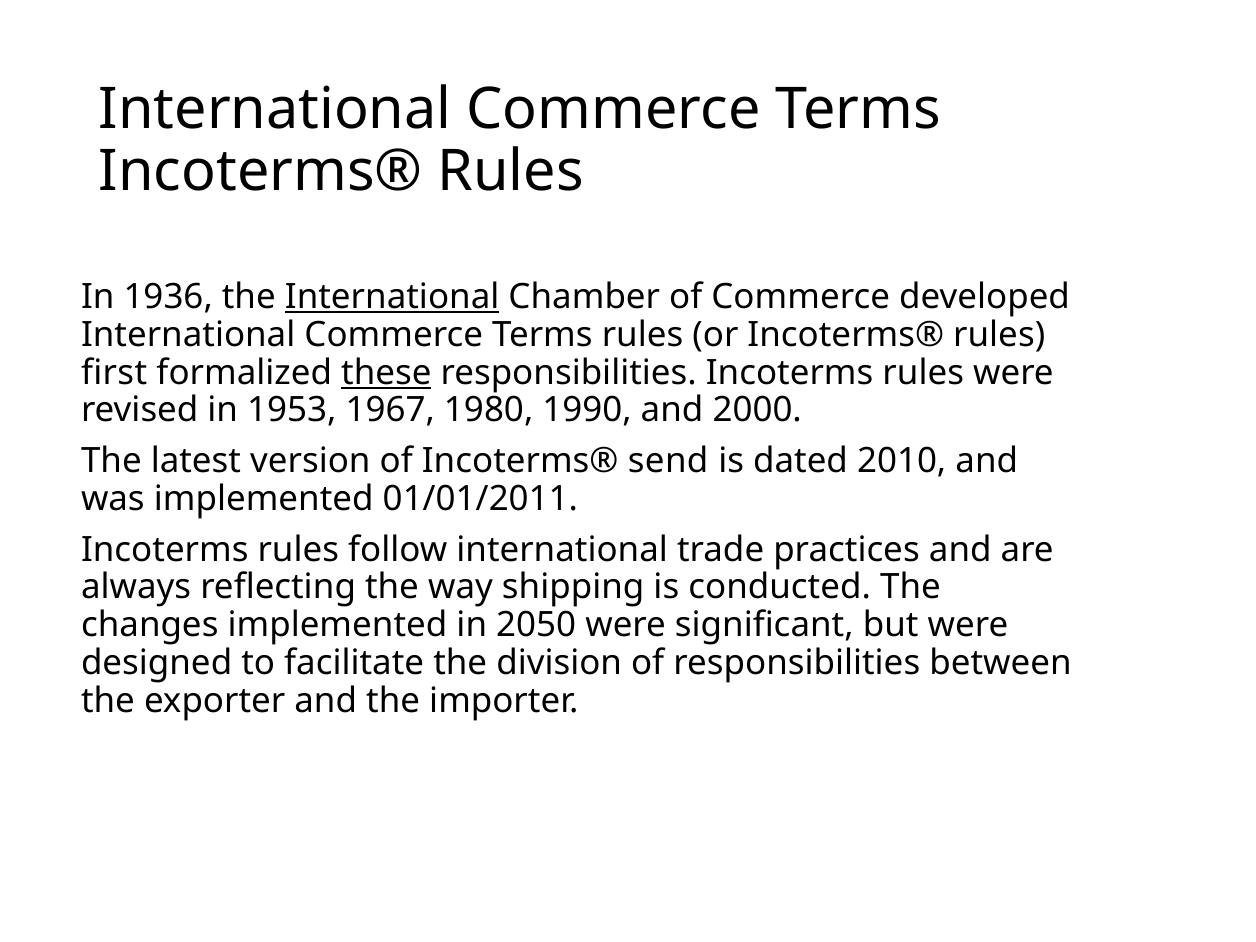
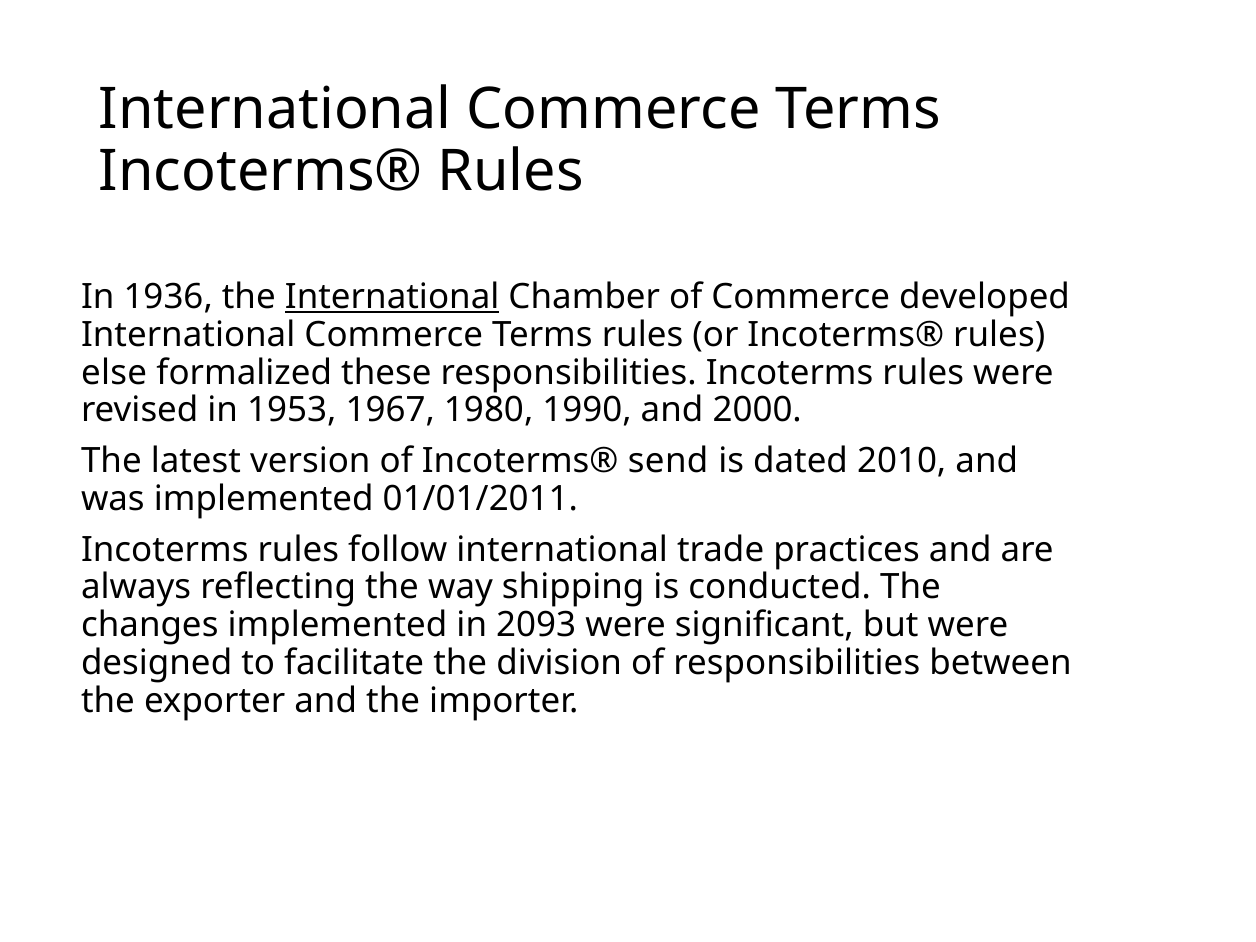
first: first -> else (114, 373)
these underline: present -> none (386, 373)
2050: 2050 -> 2093 (536, 625)
